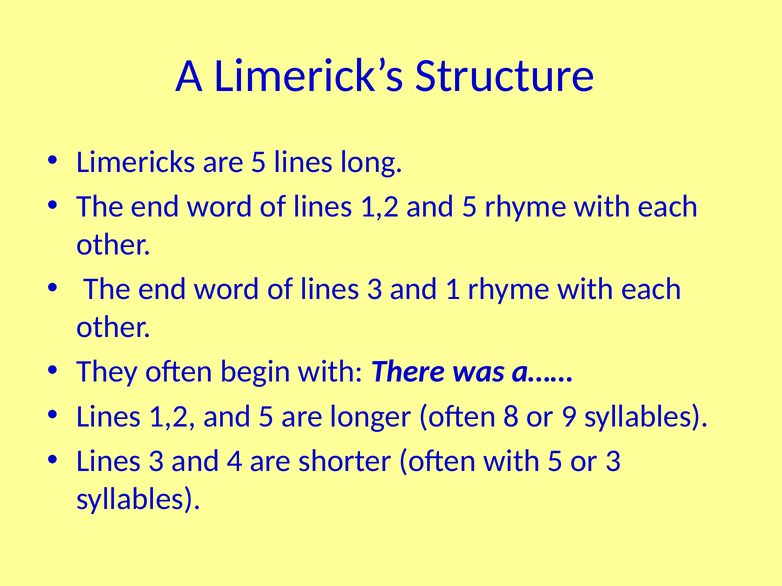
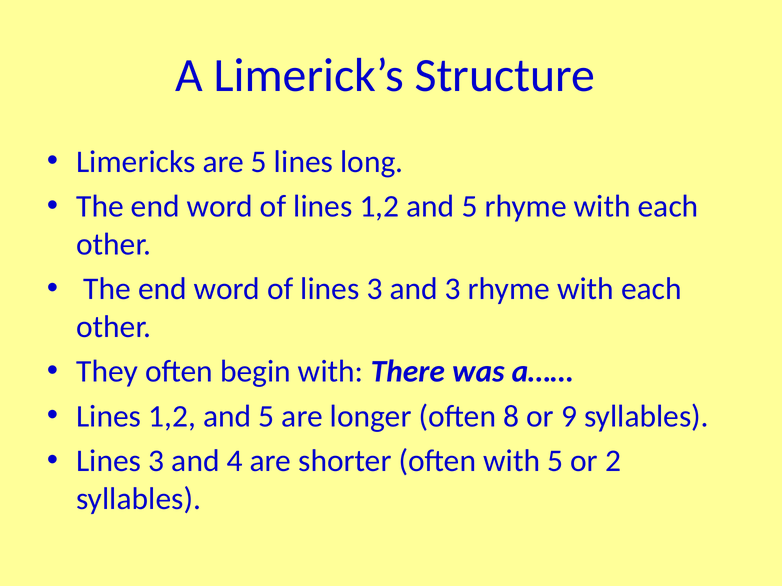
and 1: 1 -> 3 (453, 289)
or 3: 3 -> 2 (613, 461)
